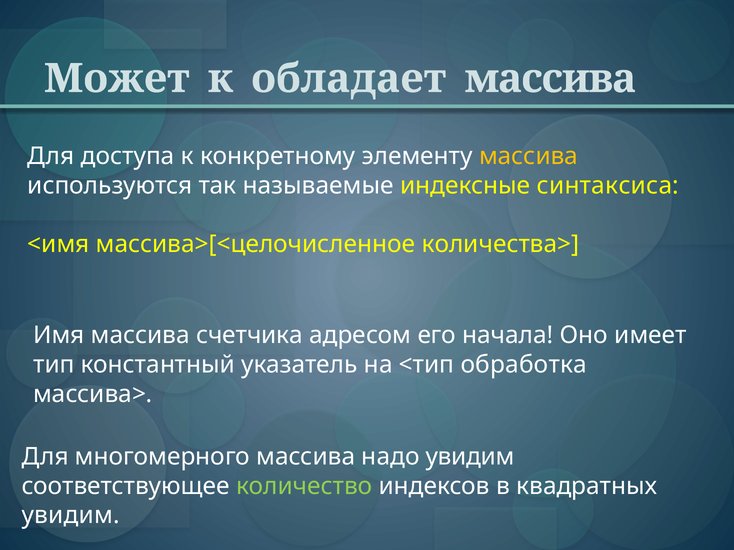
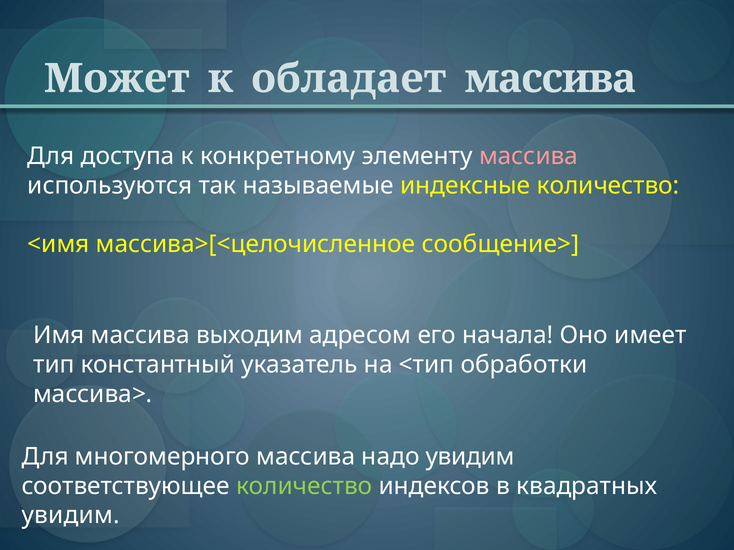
массива colour: yellow -> pink (529, 156)
индексные синтаксиса: синтаксиса -> количество (608, 186)
количества>: количества> -> сообщение> (500, 245)
счетчика: счетчика -> выходим (250, 336)
обработка: обработка -> обработки (524, 365)
